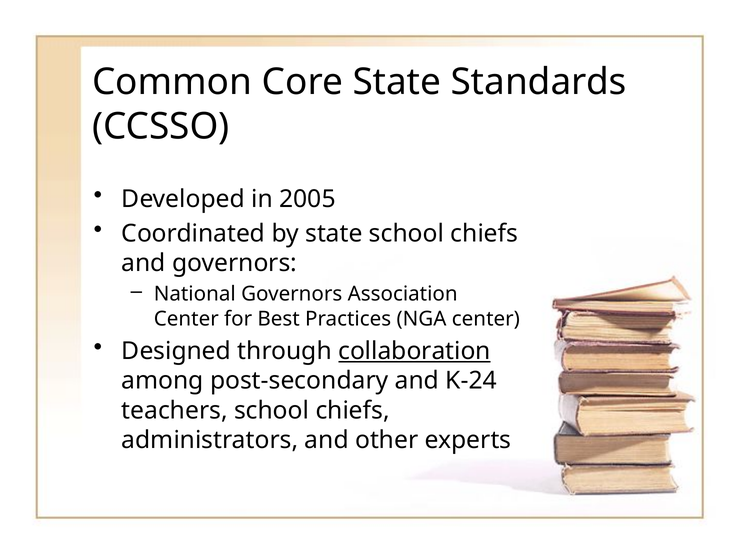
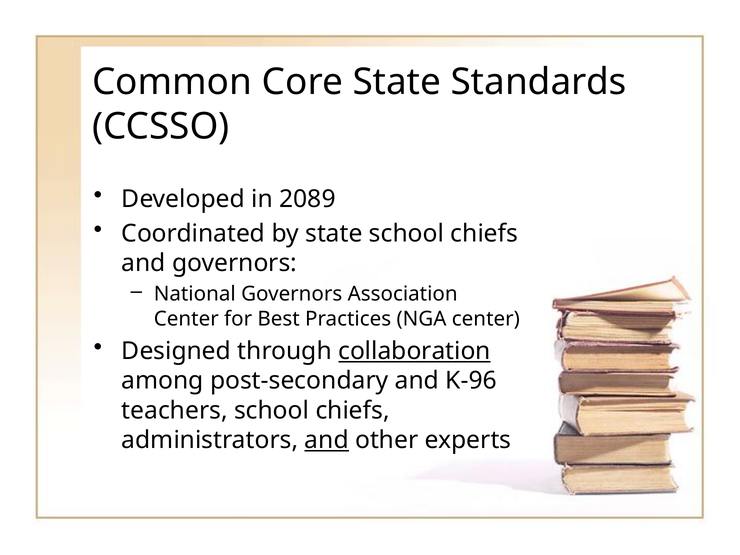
2005: 2005 -> 2089 (307, 199)
K-24: K-24 -> K-96 (471, 381)
and underline: none -> present (327, 440)
